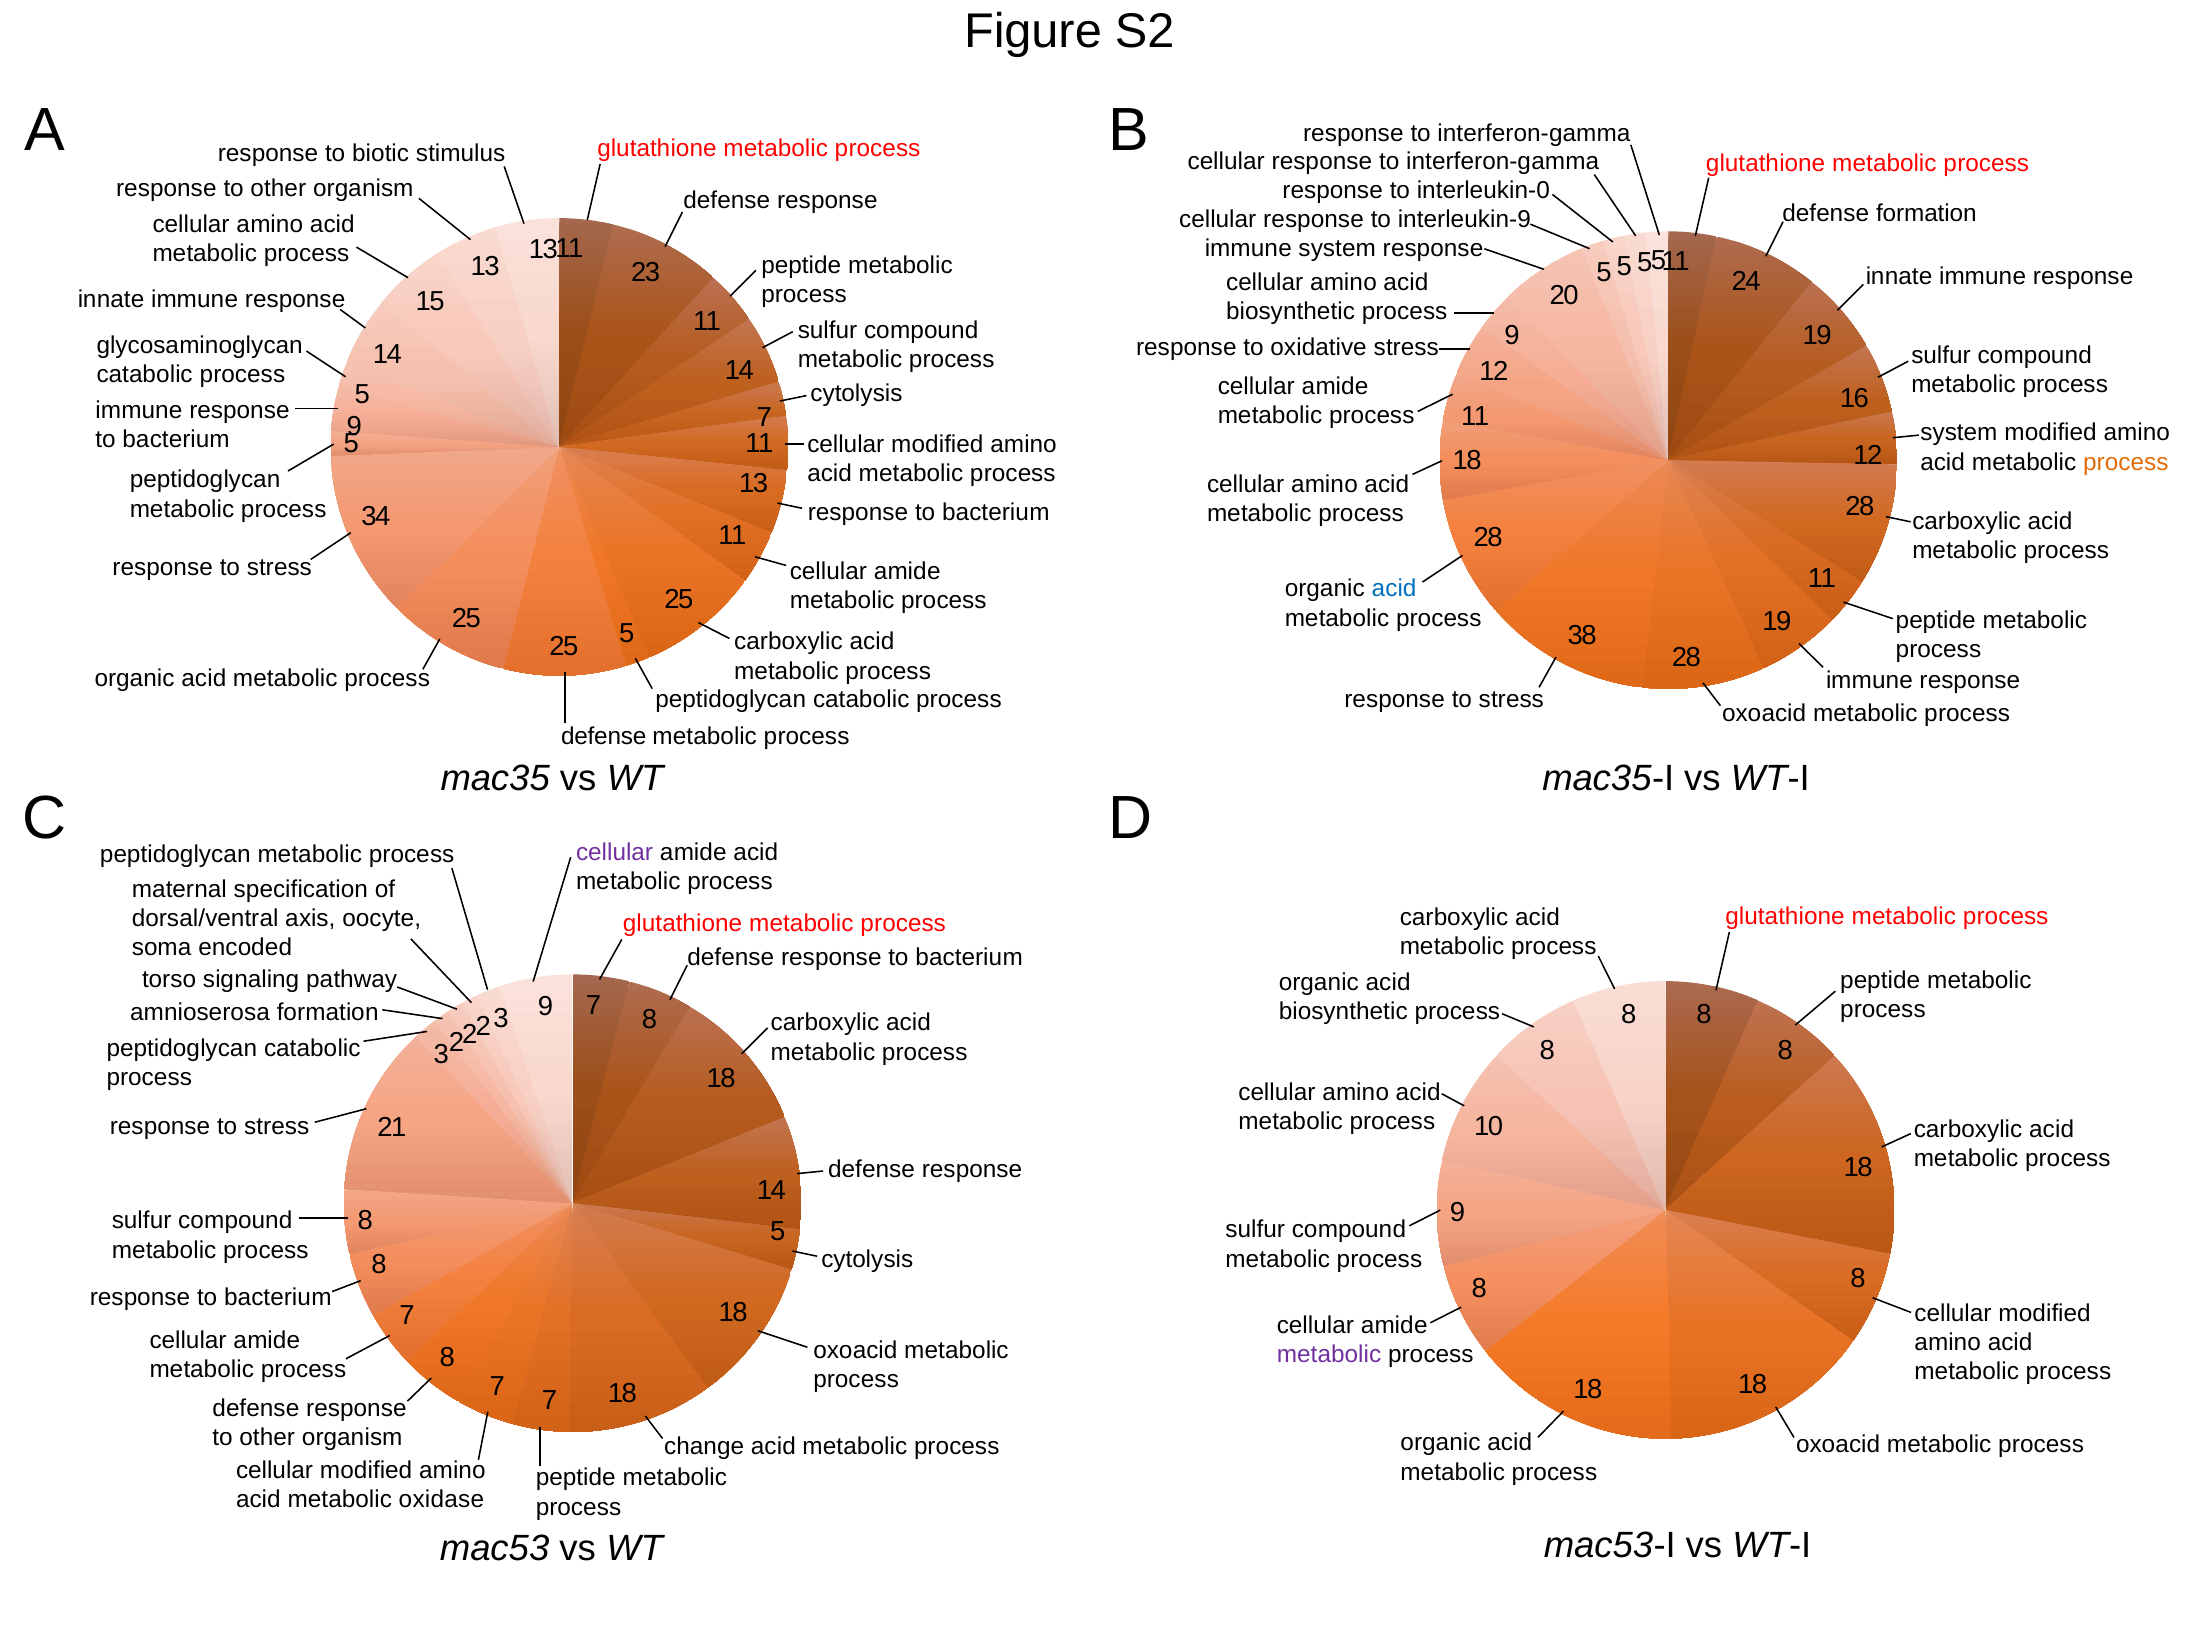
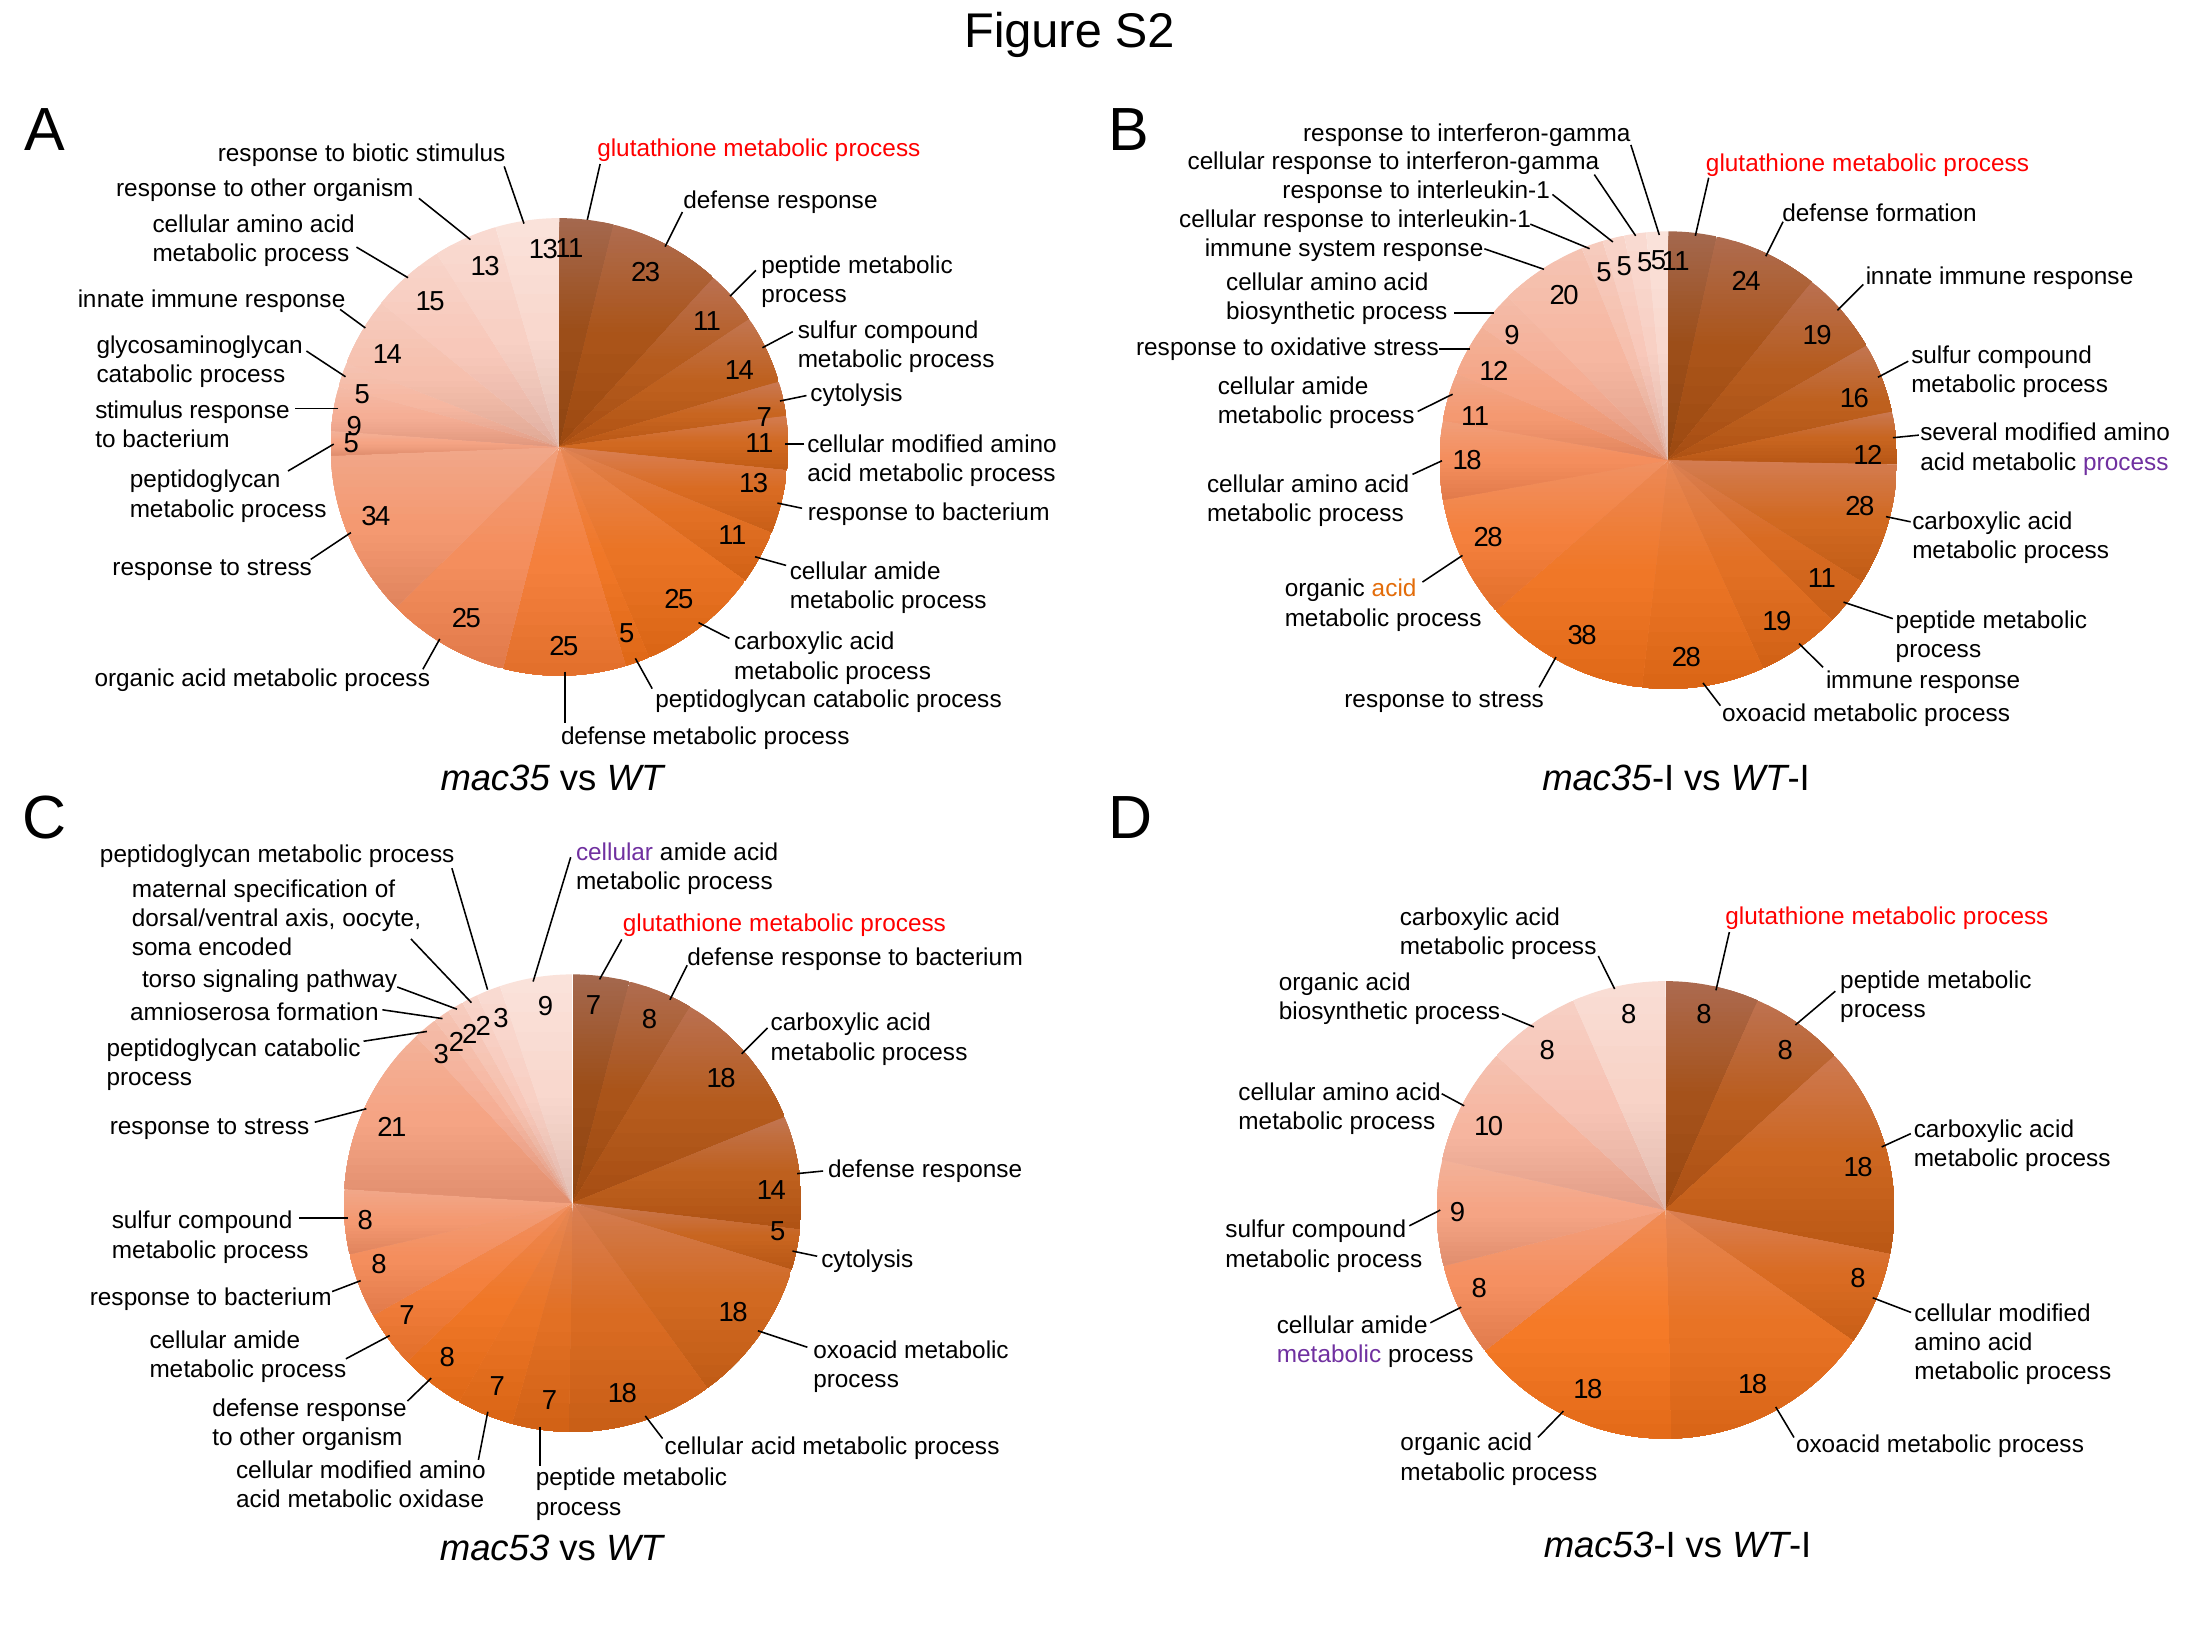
interleukin-0: interleukin-0 -> interleukin-1 (1483, 190)
cellular response to interleukin-9: interleukin-9 -> interleukin-1 (1464, 219)
immune: immune -> stimulus (139, 410)
system: system -> several (1959, 433)
process colour: orange -> purple (2126, 462)
acid colour: blue -> orange (1394, 589)
change: change -> cellular (704, 1446)
